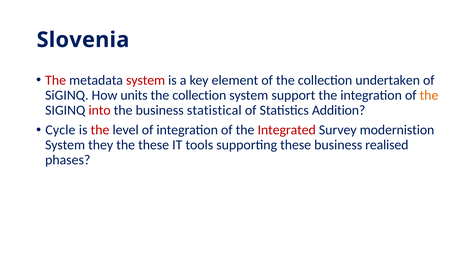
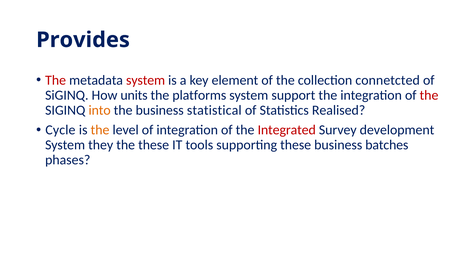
Slovenia: Slovenia -> Provides (83, 40)
undertaken: undertaken -> connetcted (388, 80)
collection: collection -> platforms (199, 95)
the colour: orange -> red (429, 95)
into colour: red -> orange (100, 110)
Addition: Addition -> Realised (339, 110)
the colour: red -> orange (100, 130)
modernistion: modernistion -> development (397, 130)
realised: realised -> batches (387, 145)
